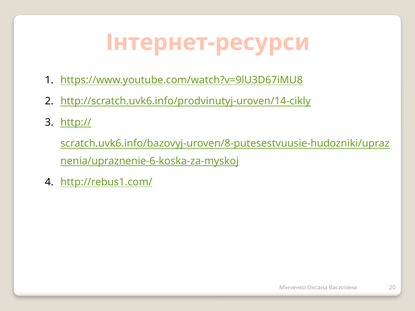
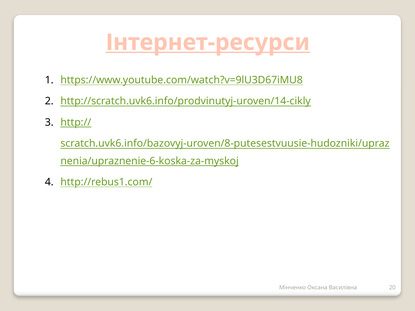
Інтернет-ресурси underline: none -> present (208, 42)
